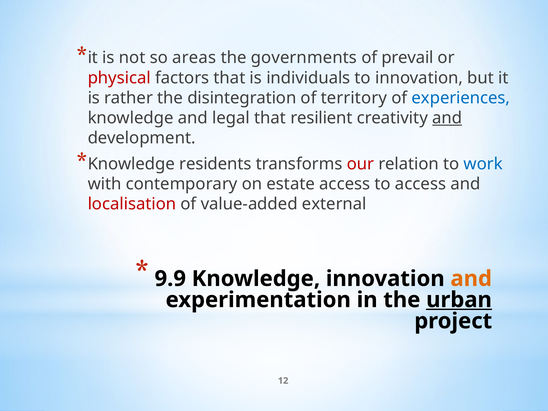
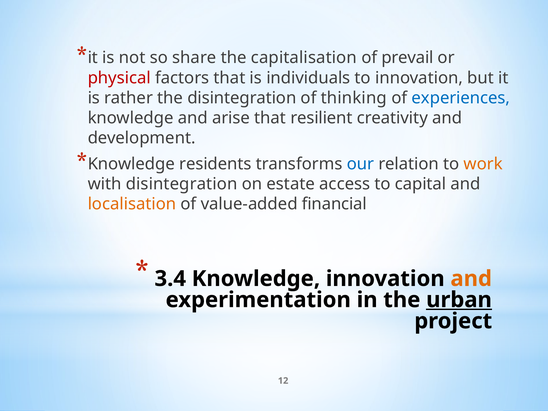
areas: areas -> share (194, 58)
governments: governments -> capitalisation (304, 58)
territory: territory -> thinking (354, 98)
legal: legal -> arise (231, 118)
and underline: present -> none (447, 118)
our colour: red -> blue (360, 164)
work colour: blue -> orange (483, 164)
with contemporary: contemporary -> disintegration (182, 184)
to access: access -> capital (421, 184)
localisation colour: red -> orange (132, 204)
external: external -> financial (334, 204)
9.9: 9.9 -> 3.4 (170, 279)
